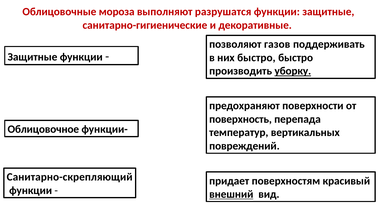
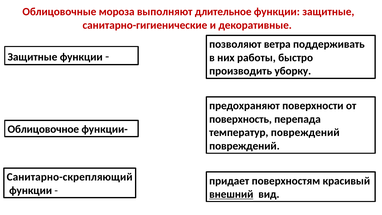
разрушатся: разрушатся -> длительное (223, 12)
газов: газов -> ветра (277, 44)
них быстро: быстро -> работы (256, 58)
уборку underline: present -> none (293, 71)
температур вертикальных: вертикальных -> повреждений (305, 132)
